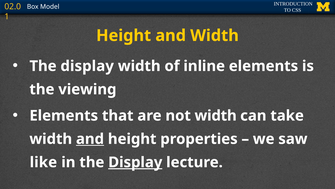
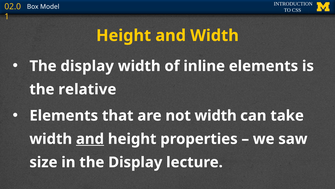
viewing: viewing -> relative (87, 89)
like: like -> size (43, 162)
Display underline: present -> none (135, 162)
